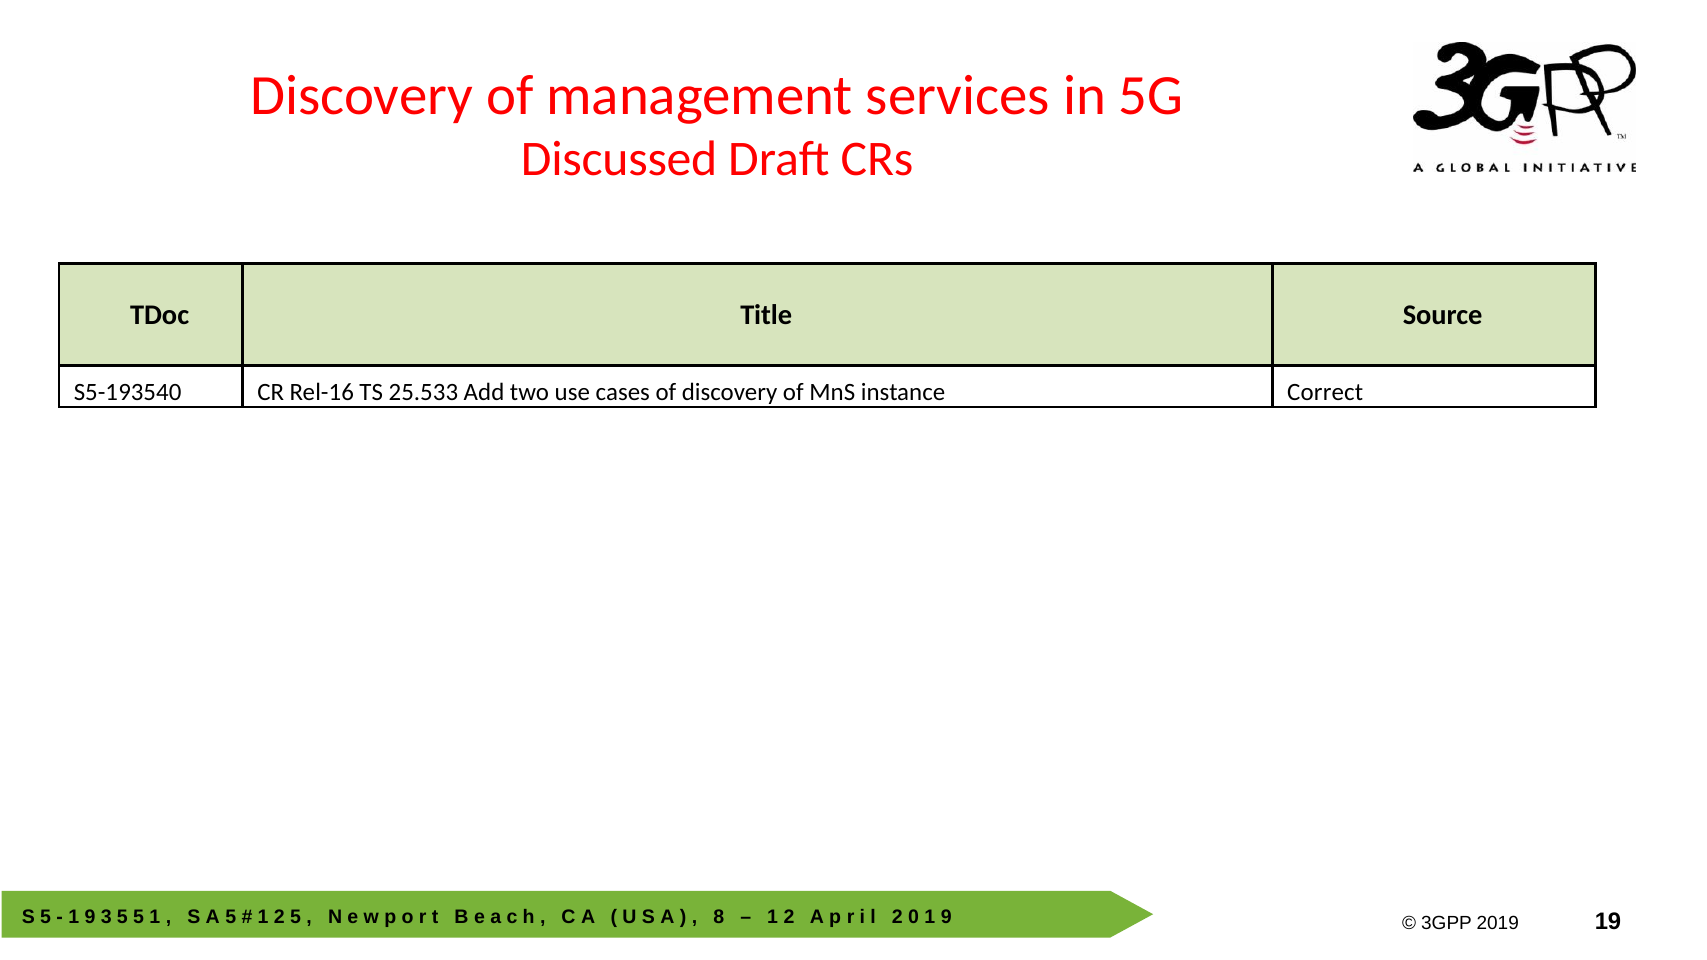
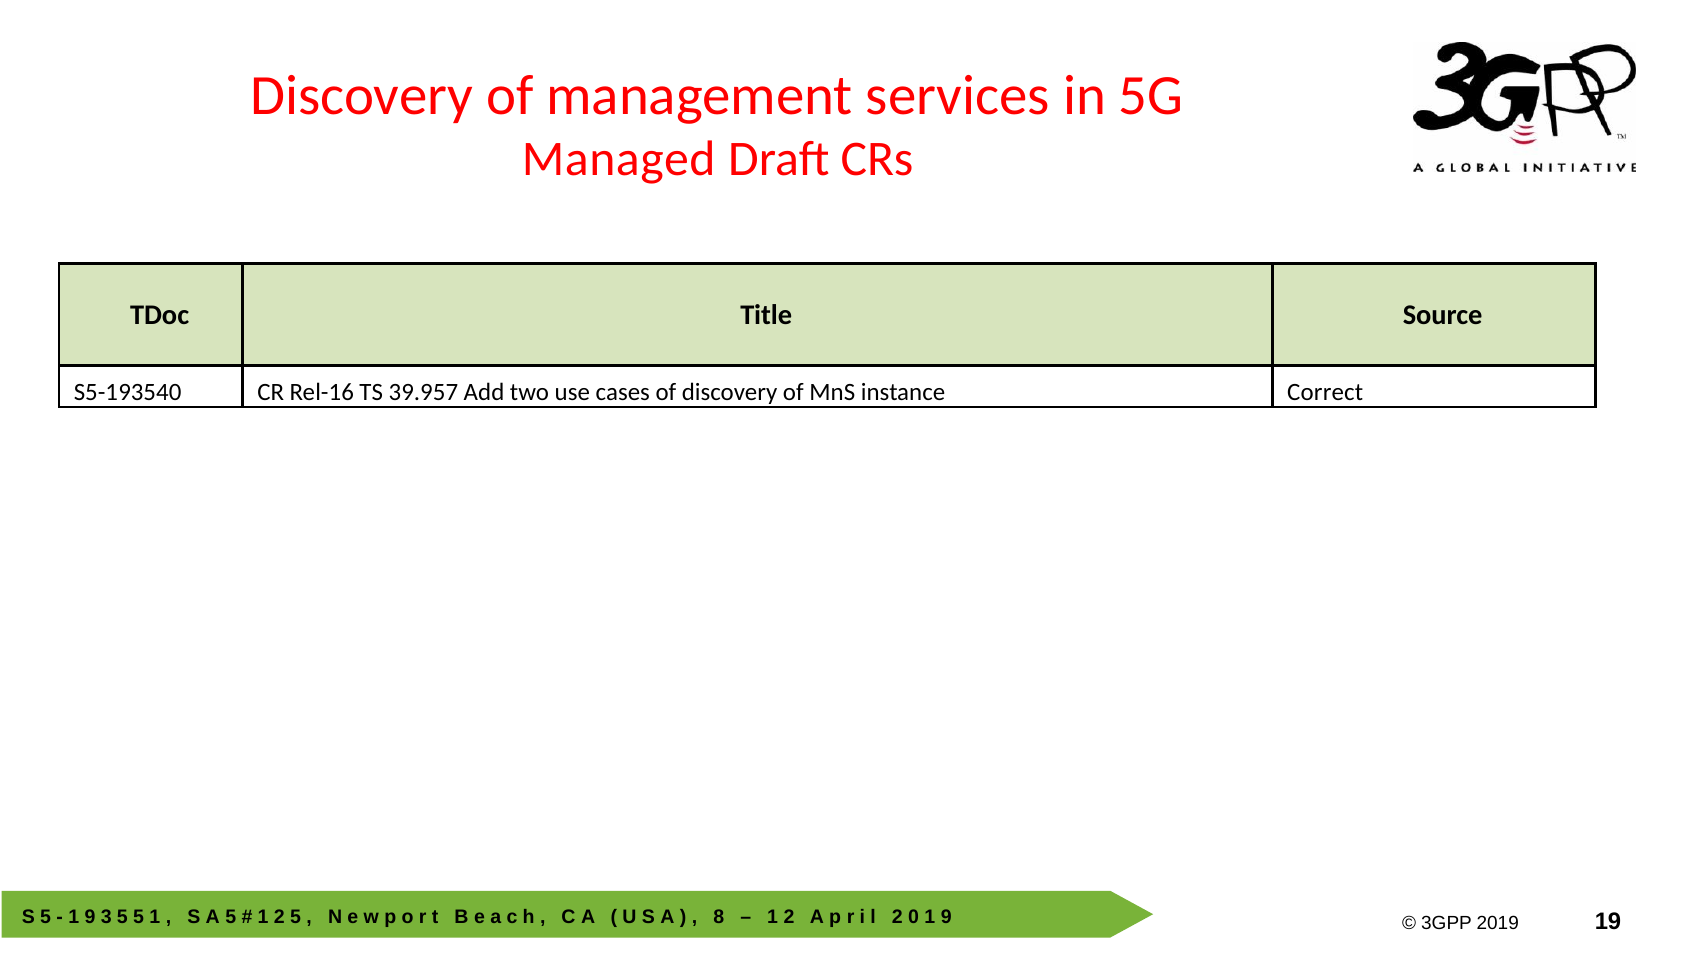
Discussed: Discussed -> Managed (619, 159)
25.533: 25.533 -> 39.957 (423, 392)
